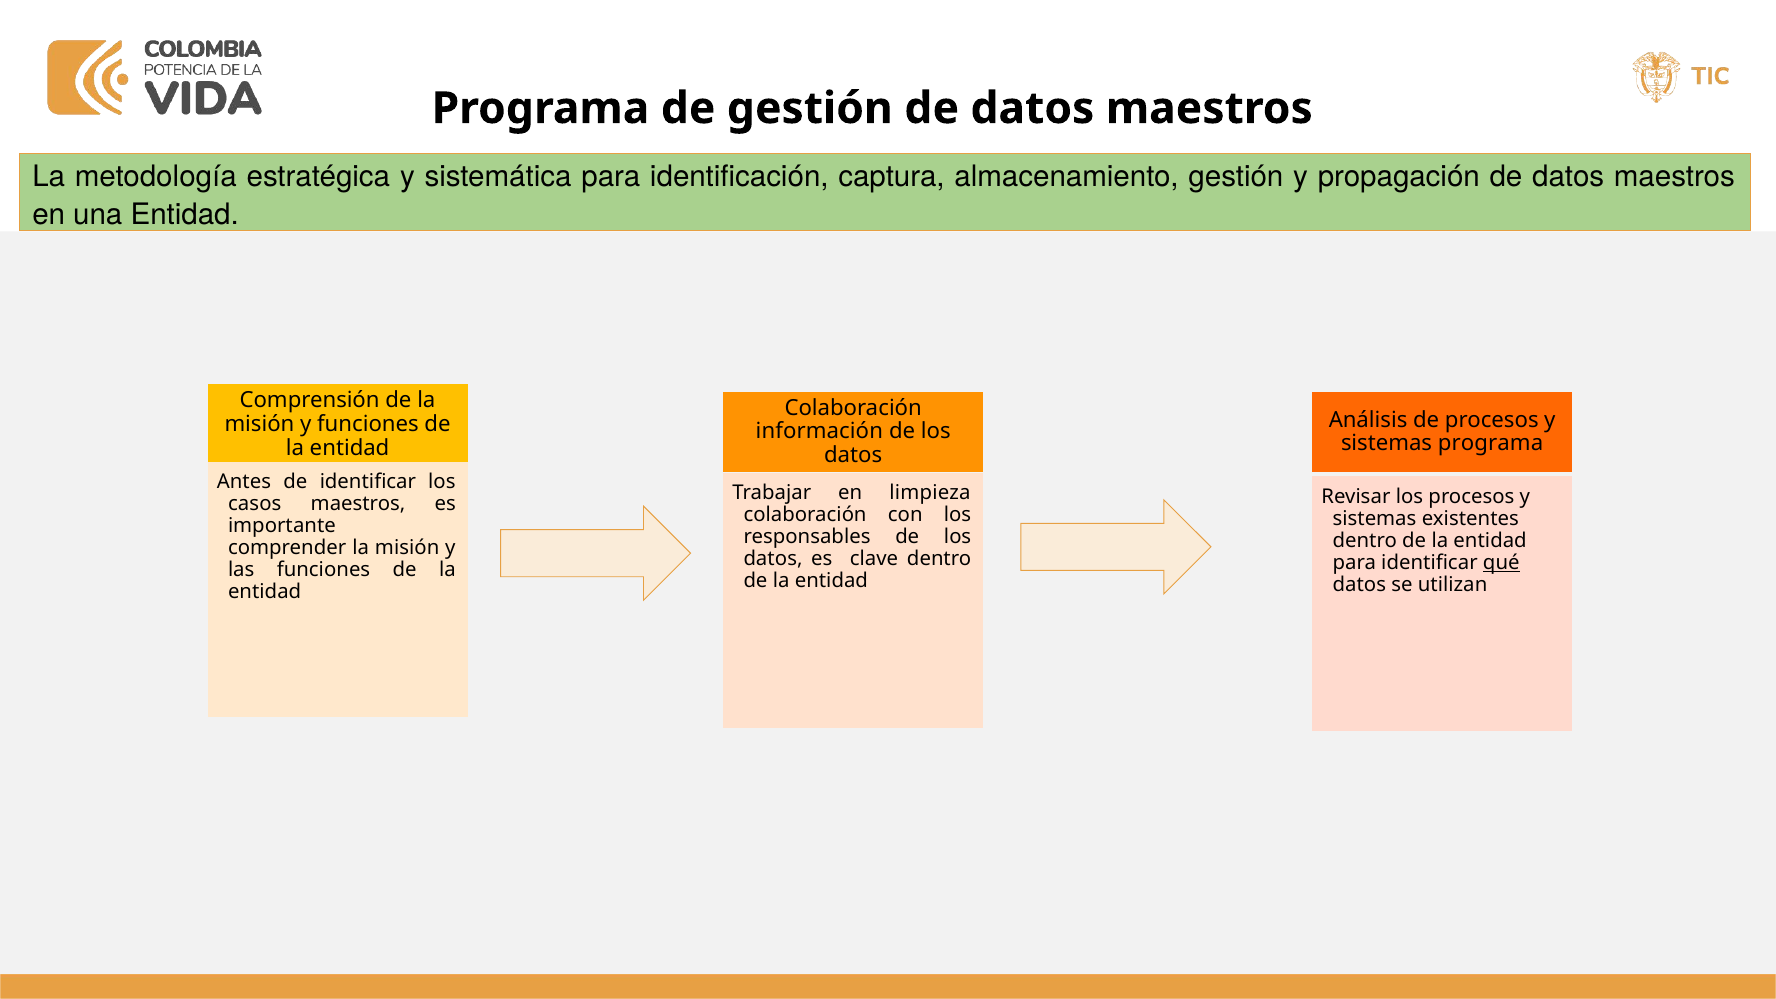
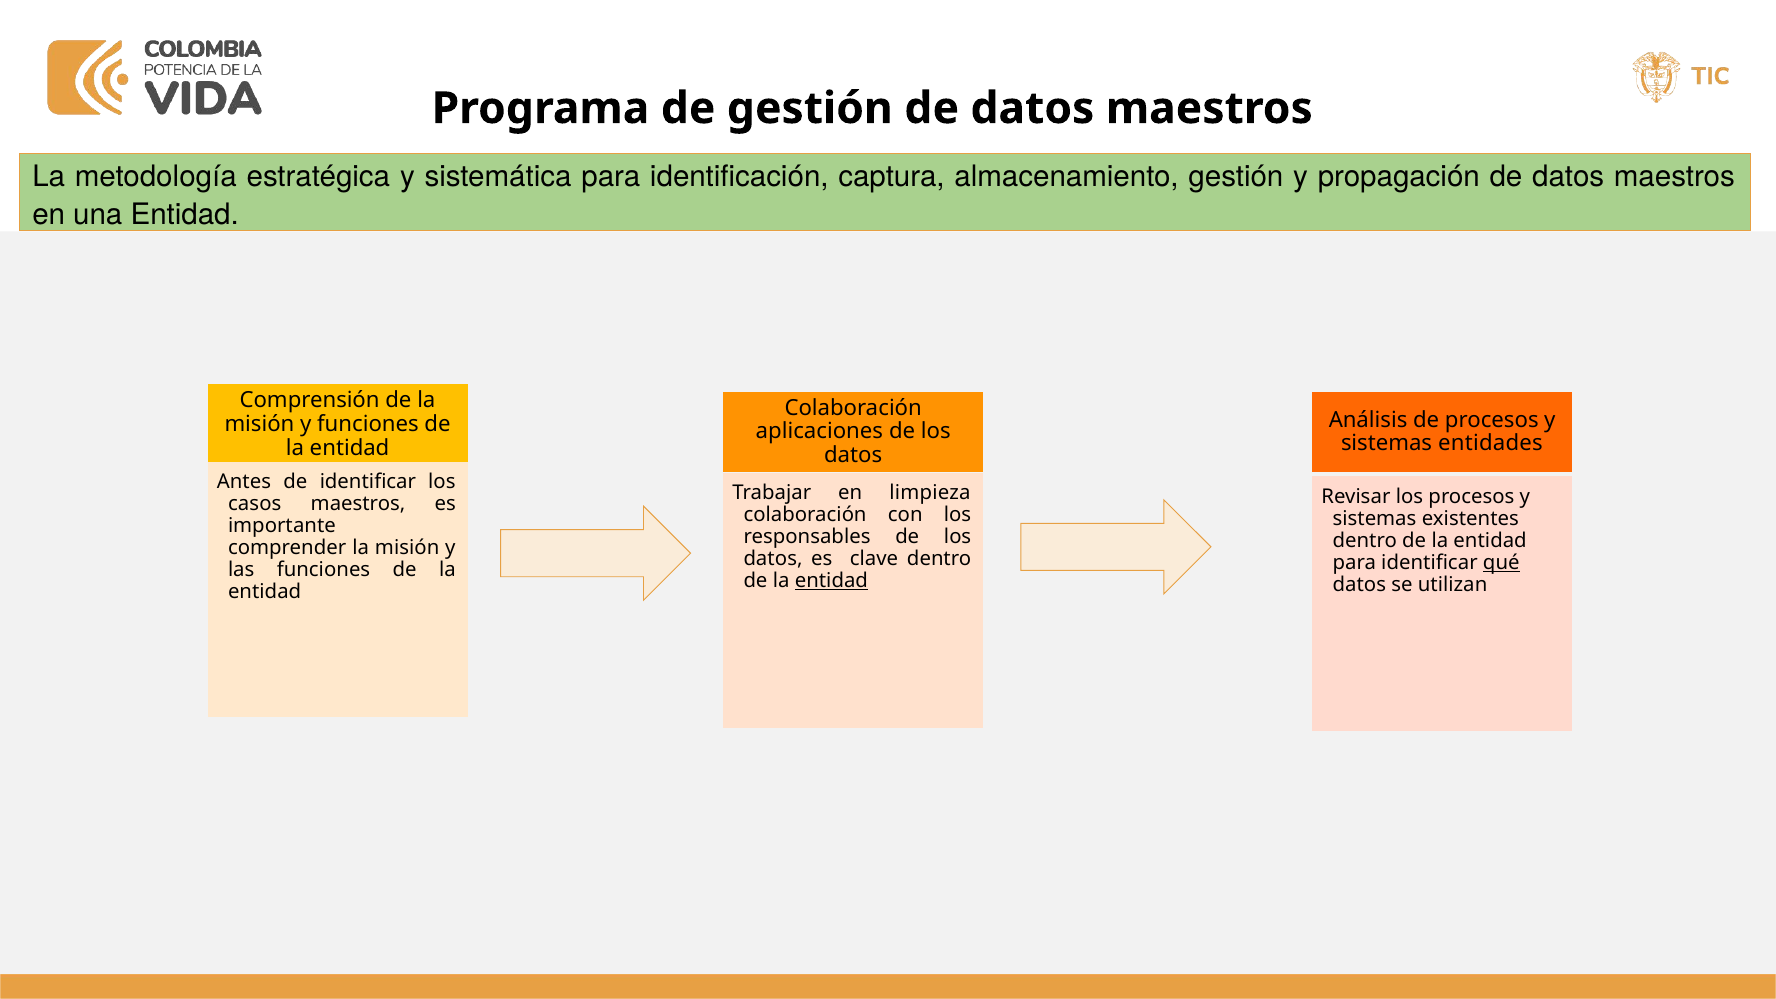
información: información -> aplicaciones (819, 432)
sistemas programa: programa -> entidades (1490, 444)
entidad underline: none -> present (831, 581)
